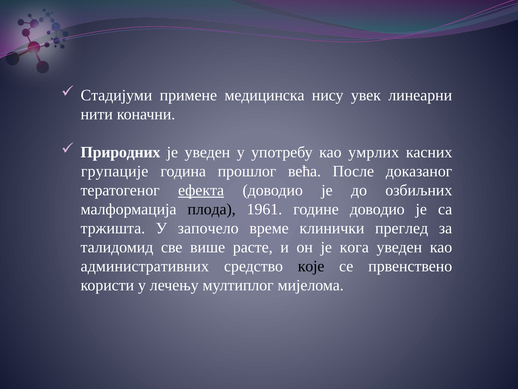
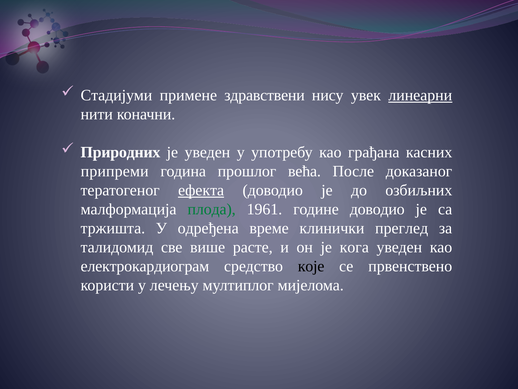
медицинска: медицинска -> здравствени (265, 95)
линеарни underline: none -> present (420, 95)
умрлих: умрлих -> грађана (374, 152)
групације: групације -> припреми (115, 171)
плода colour: black -> green (212, 209)
започело: започело -> одређена (208, 228)
административних: административних -> електрокардиограм (145, 266)
